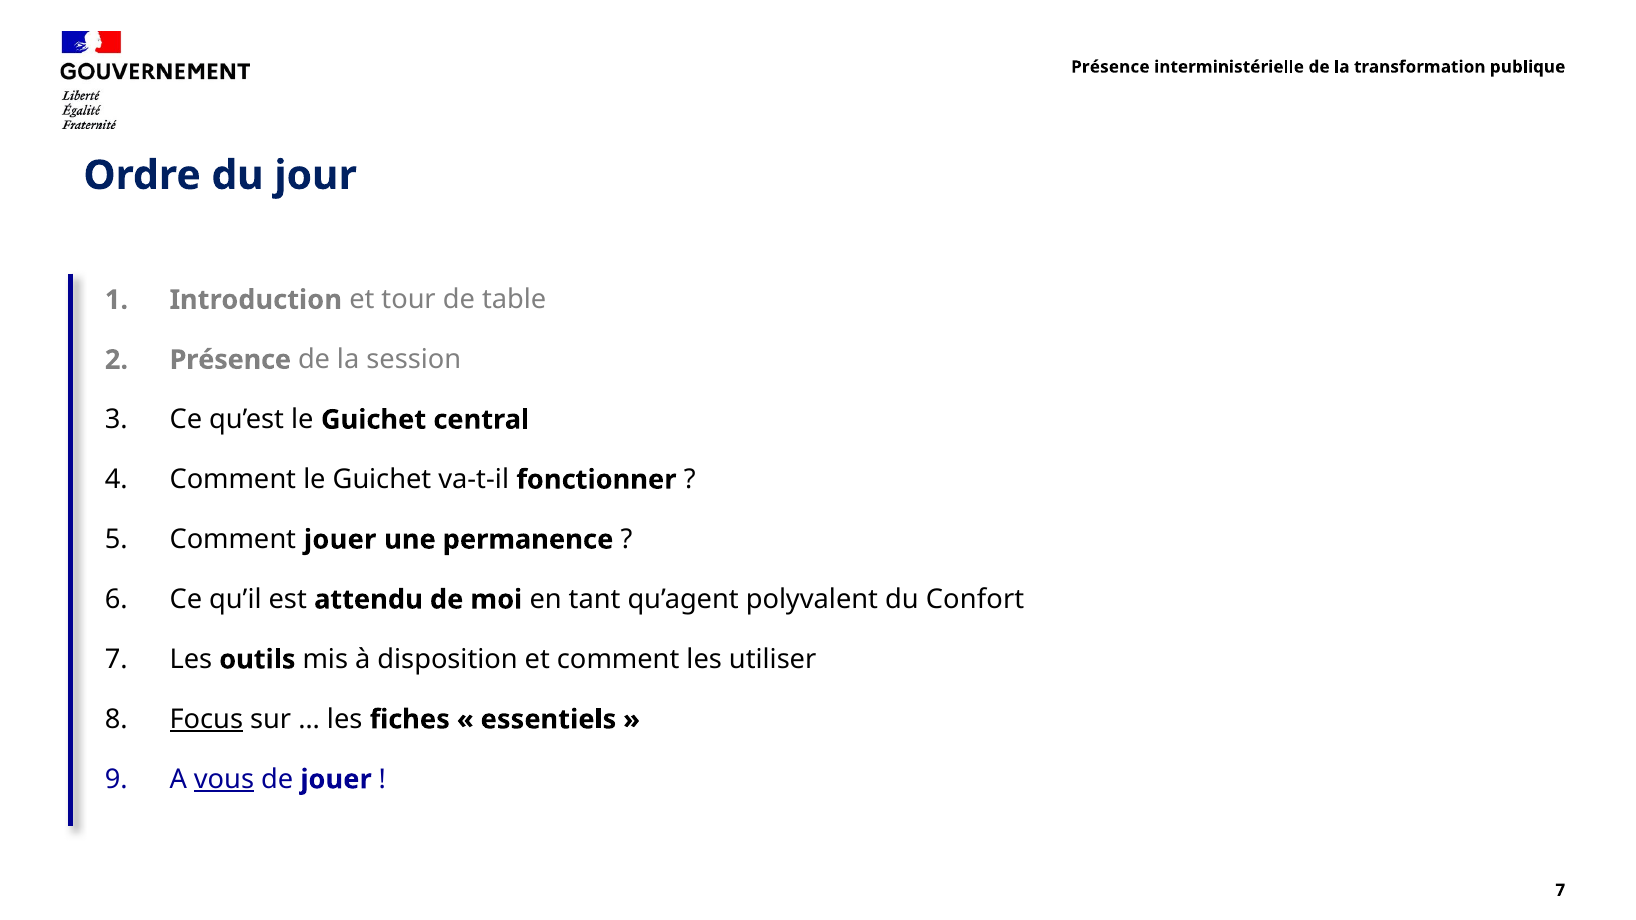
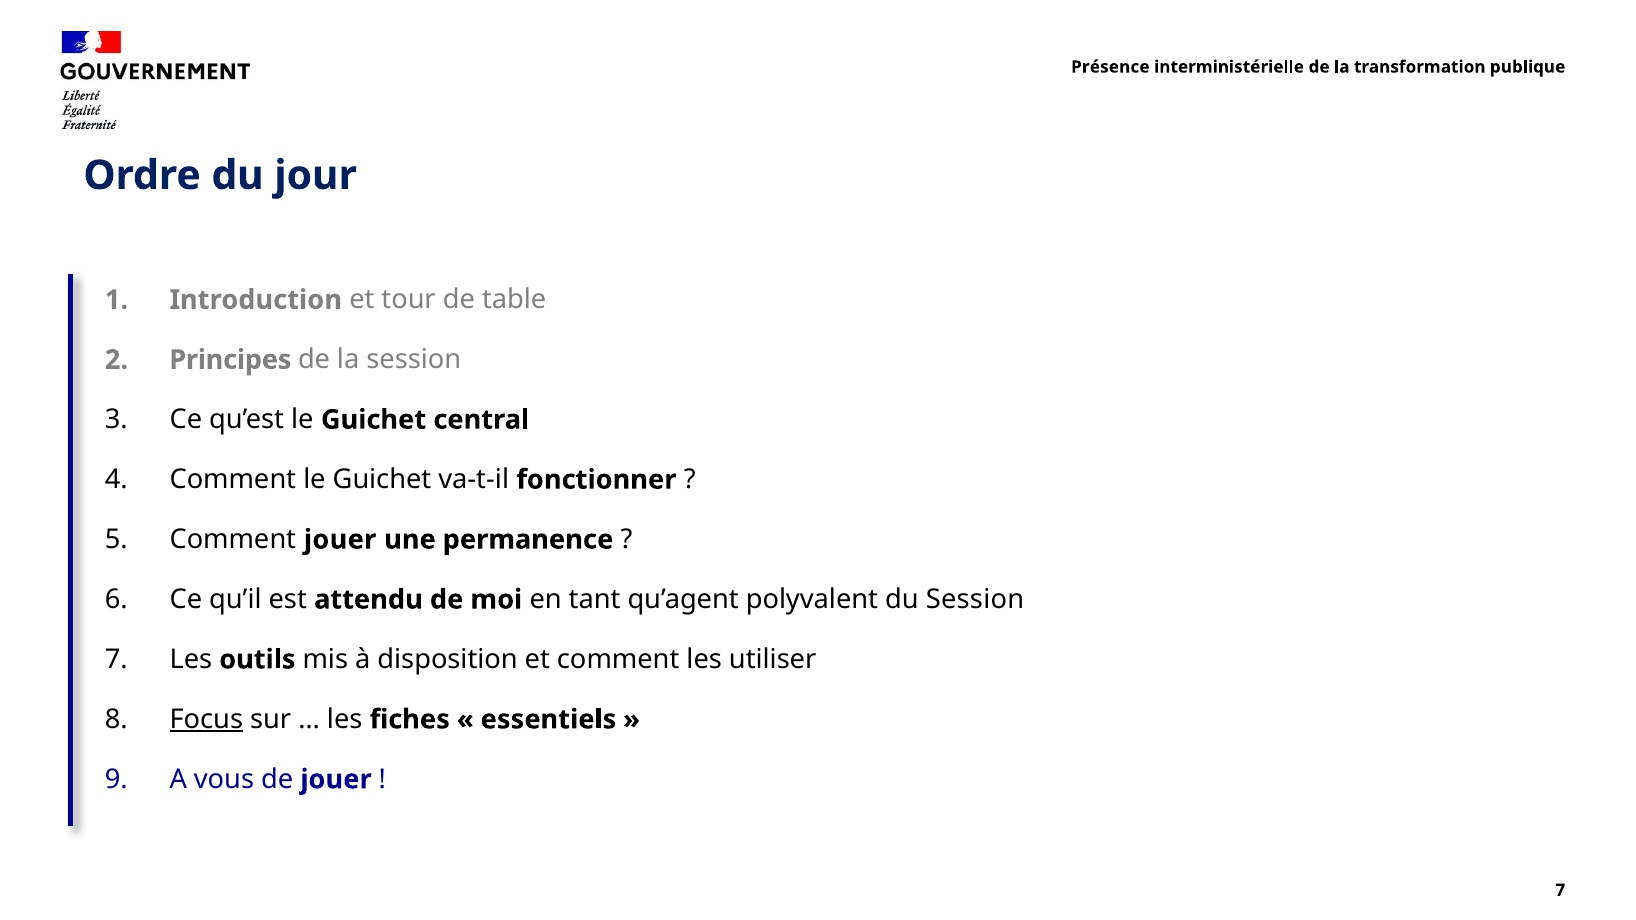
Présence: Présence -> Principes (230, 360)
du Confort: Confort -> Session (975, 600)
vous underline: present -> none (224, 780)
